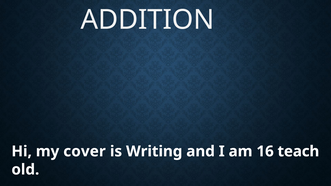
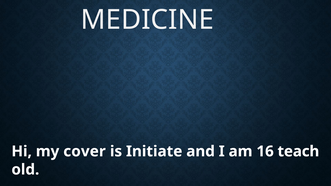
ADDITION: ADDITION -> MEDICINE (147, 20)
Writing: Writing -> Initiate (154, 152)
